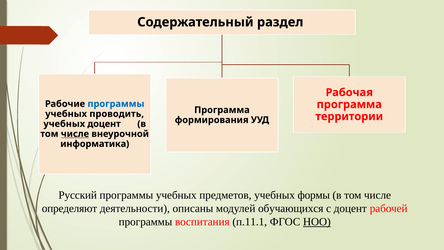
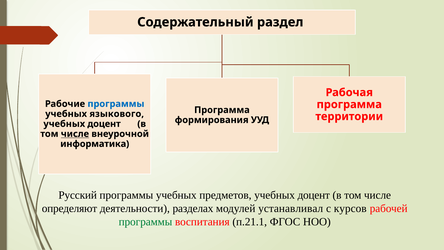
проводить: проводить -> языкового (117, 114)
предметов учебных формы: формы -> доцент (314, 195)
описаны: описаны -> разделах (193, 208)
обучающихся: обучающихся -> устанавливал (291, 208)
с доцент: доцент -> курсов (350, 208)
программы colour: black -> green (145, 222)
п.11.1: п.11.1 -> п.21.1 (250, 222)
НОО underline: present -> none (317, 222)
